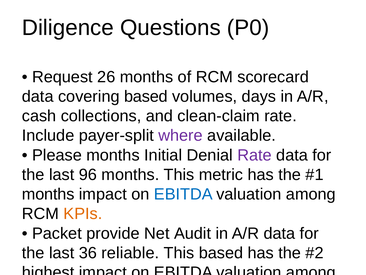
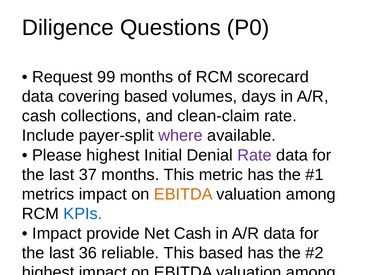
26: 26 -> 99 (106, 77)
Please months: months -> highest (113, 155)
96: 96 -> 37 (88, 174)
months: months -> metrics (48, 194)
EBITDA colour: blue -> orange (183, 194)
KPIs colour: orange -> blue (83, 213)
Packet: Packet -> Impact (57, 233)
Net Audit: Audit -> Cash (193, 233)
